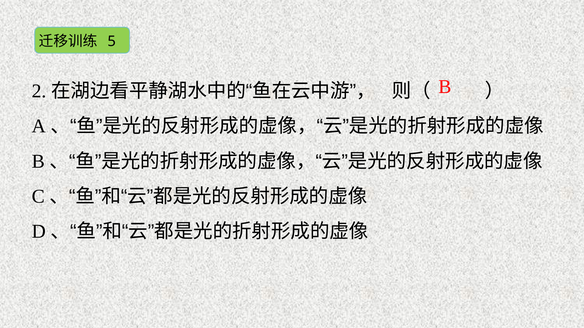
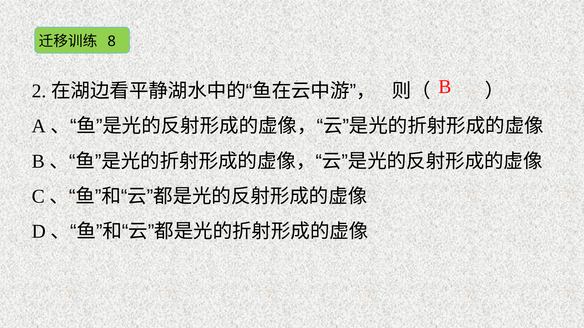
5: 5 -> 8 (112, 41)
